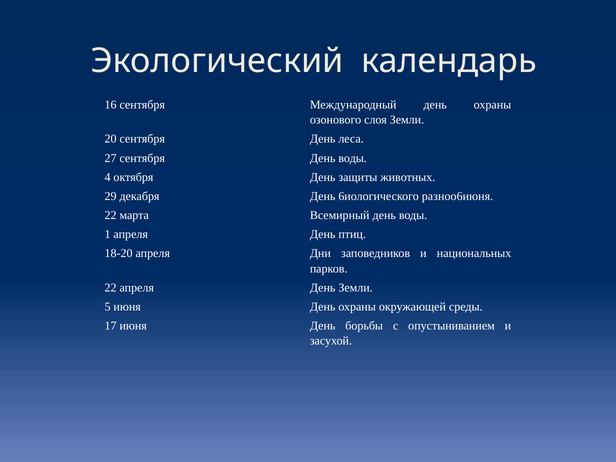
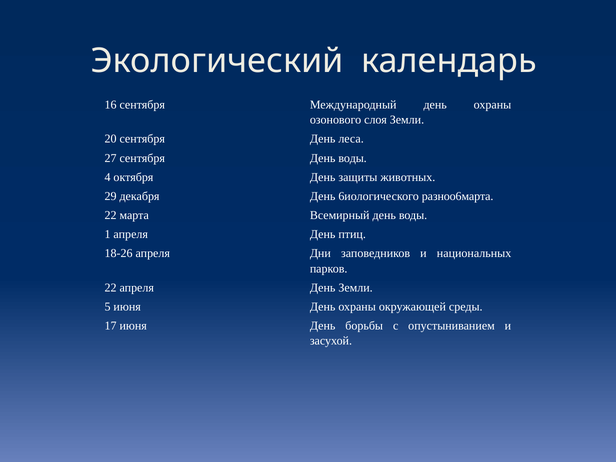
разноо6июня: разноо6июня -> разноо6марта (458, 196)
18-20: 18-20 -> 18-26 (119, 253)
